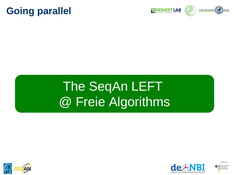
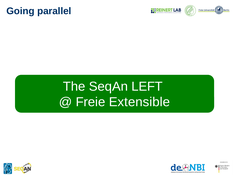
Algorithms: Algorithms -> Extensible (139, 102)
